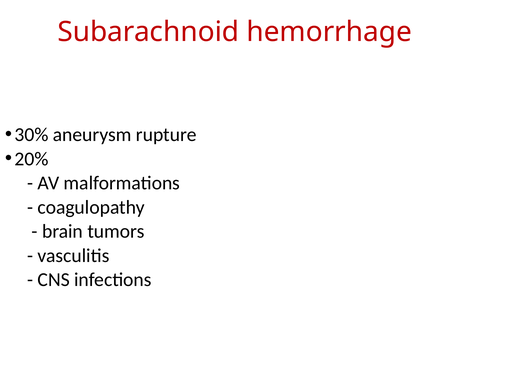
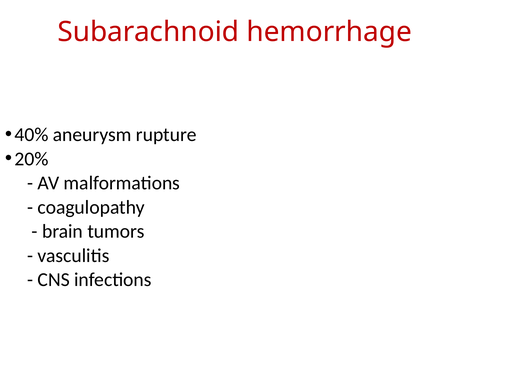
30%: 30% -> 40% (31, 135)
